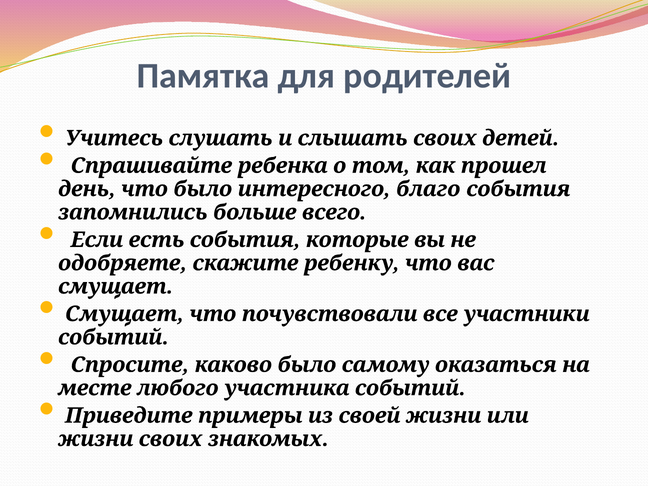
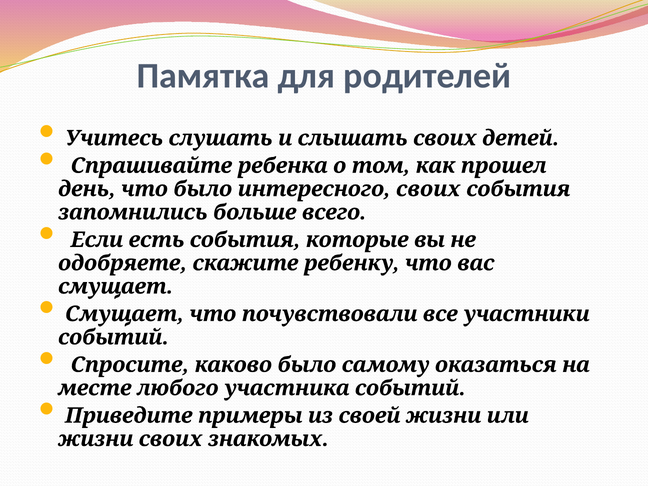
интересного благо: благо -> своих (428, 189)
